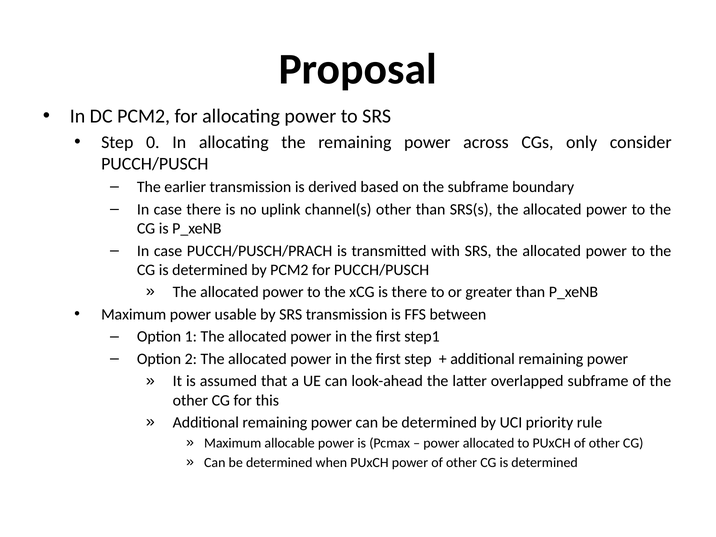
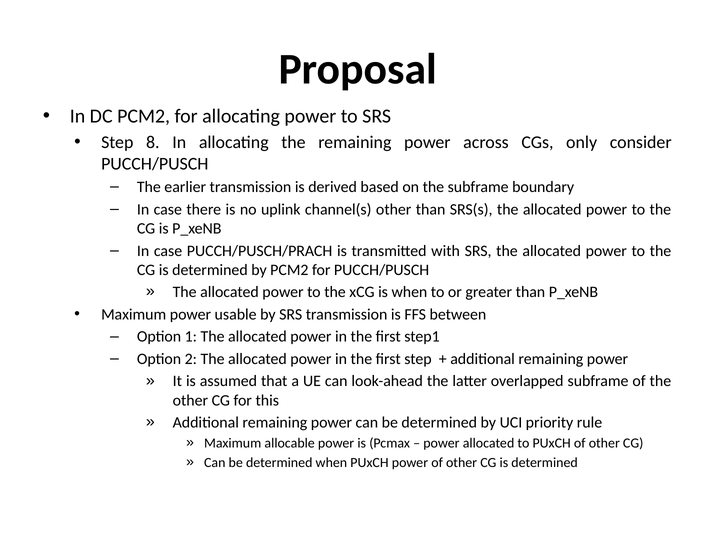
0: 0 -> 8 (153, 142)
is there: there -> when (409, 292)
